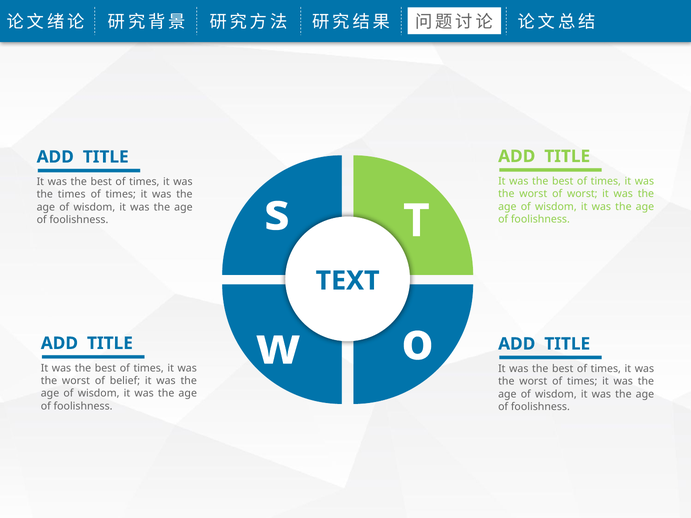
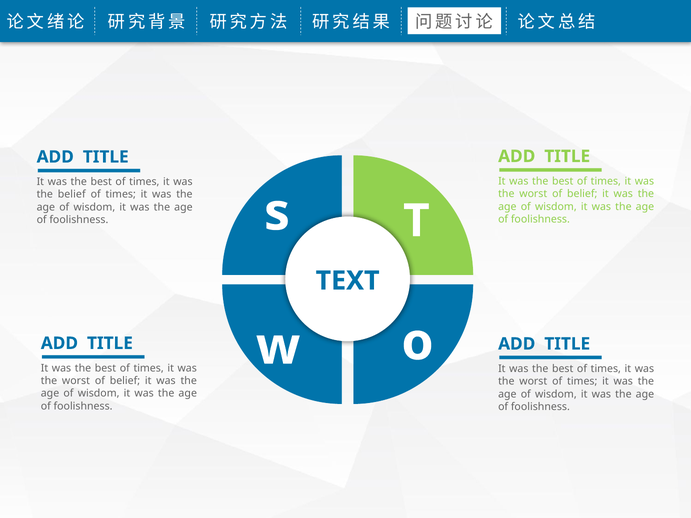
worst: worst -> belief (582, 194)
the times: times -> belief (72, 195)
